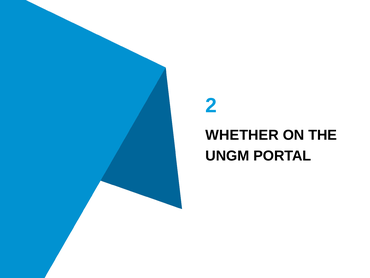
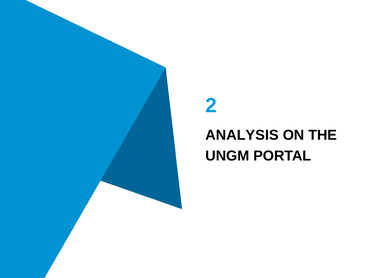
WHETHER: WHETHER -> ANALYSIS (242, 135)
